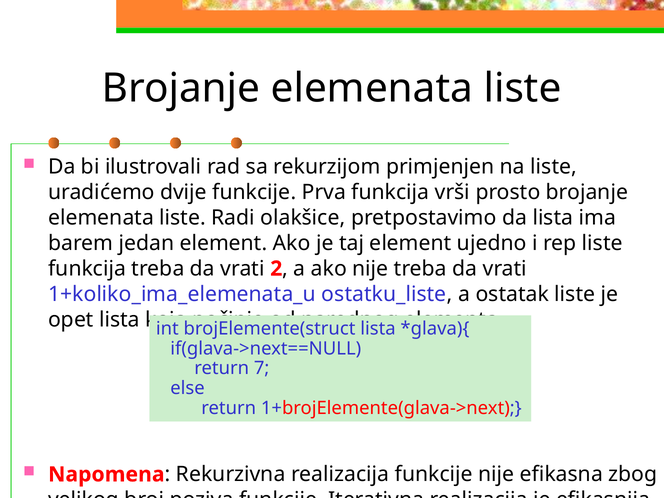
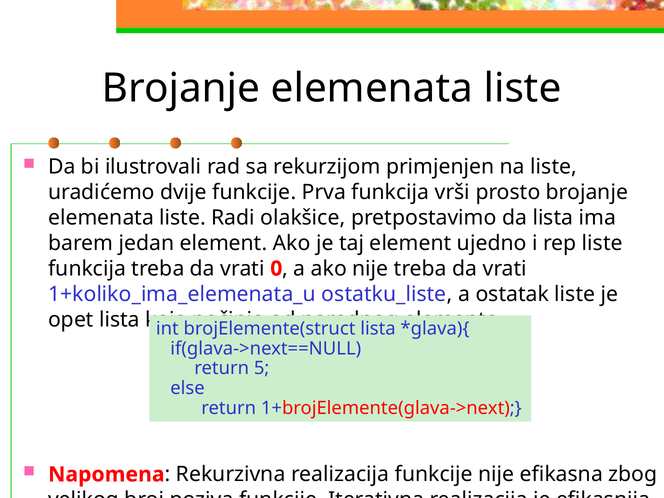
2: 2 -> 0 (276, 269)
7: 7 -> 5 (262, 368)
